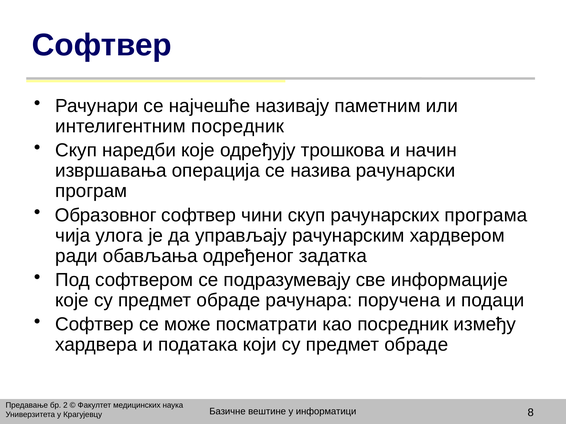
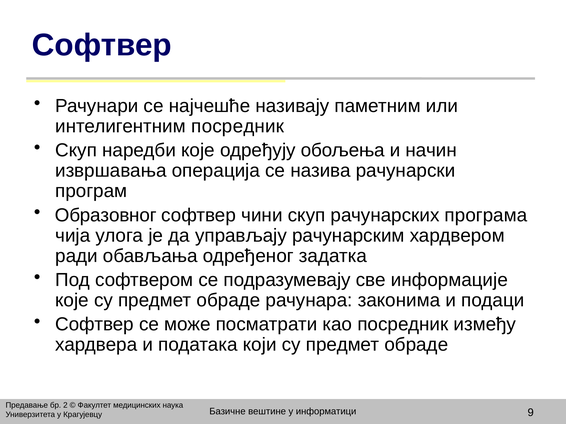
трошкова: трошкова -> обољења (343, 151)
поручена: поручена -> законима (399, 301)
8: 8 -> 9 (531, 413)
